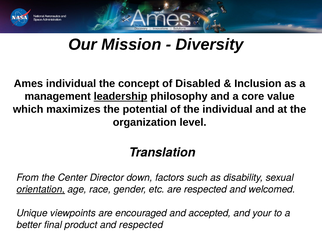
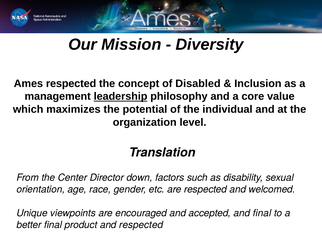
Ames individual: individual -> respected (71, 83)
orientation underline: present -> none (41, 189)
and your: your -> final (262, 213)
